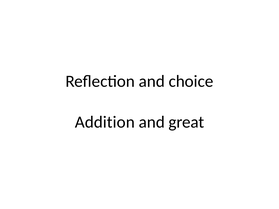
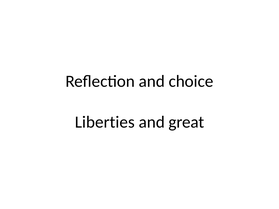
Addition: Addition -> Liberties (105, 122)
